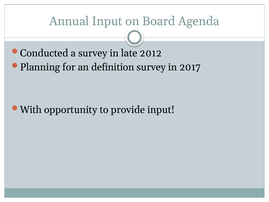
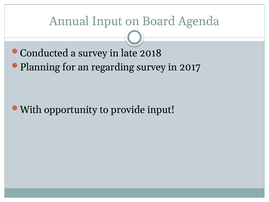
2012: 2012 -> 2018 (151, 53)
definition: definition -> regarding (113, 67)
